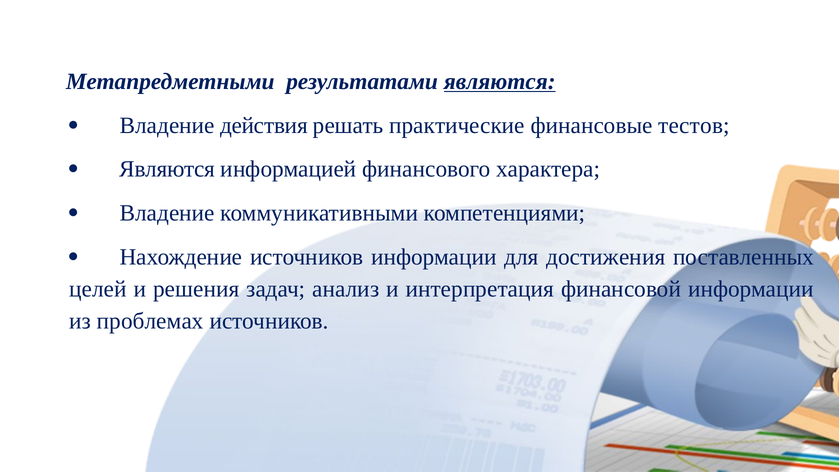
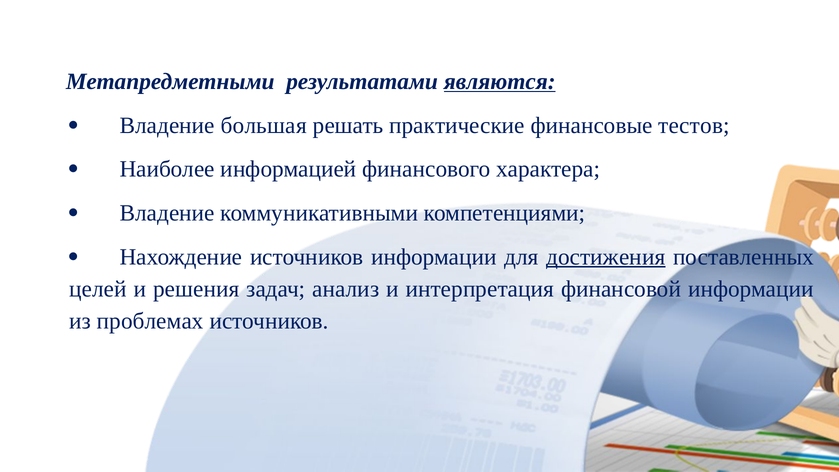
действия: действия -> большая (264, 125)
Являются: Являются -> Наиболее (167, 169)
достижения underline: none -> present (606, 257)
